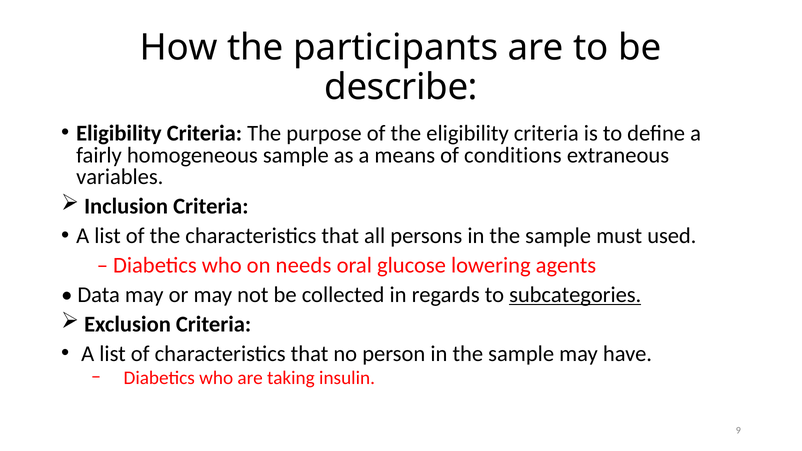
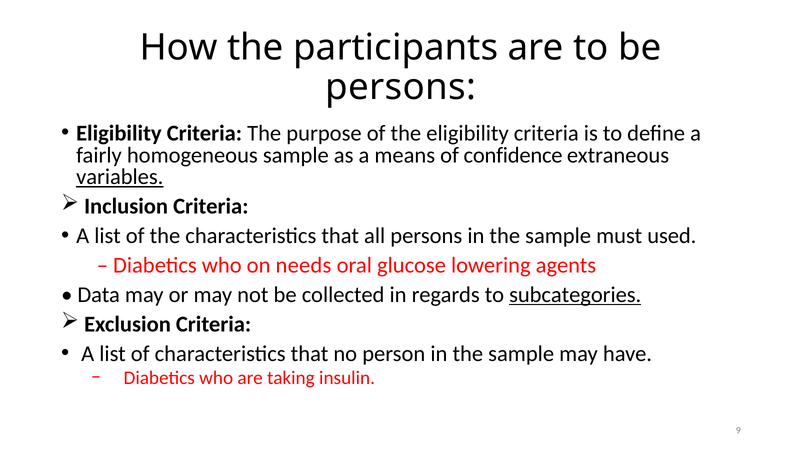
describe: describe -> persons (401, 87)
conditions: conditions -> confidence (513, 155)
variables underline: none -> present (120, 177)
